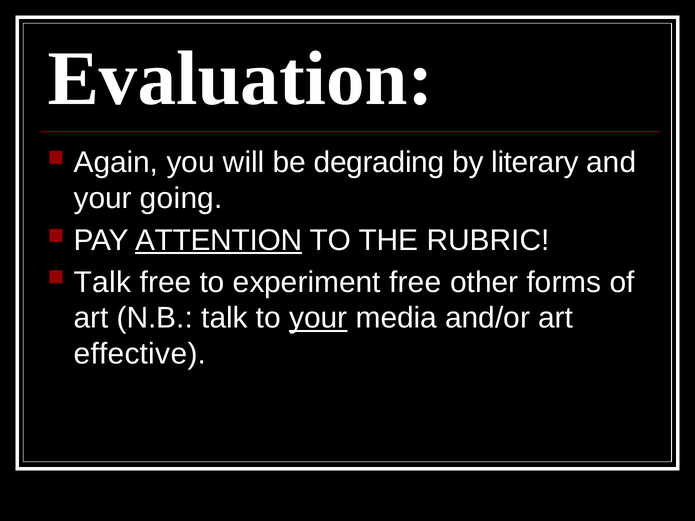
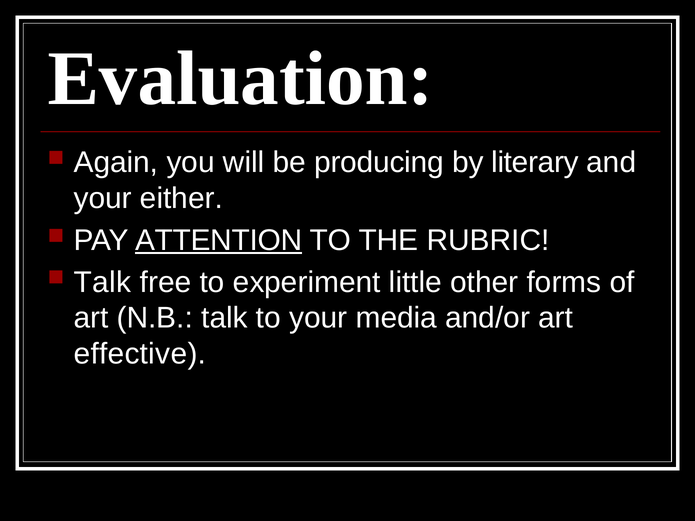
degrading: degrading -> producing (379, 163)
going: going -> either (181, 198)
experiment free: free -> little (415, 282)
your underline: present -> none (318, 318)
